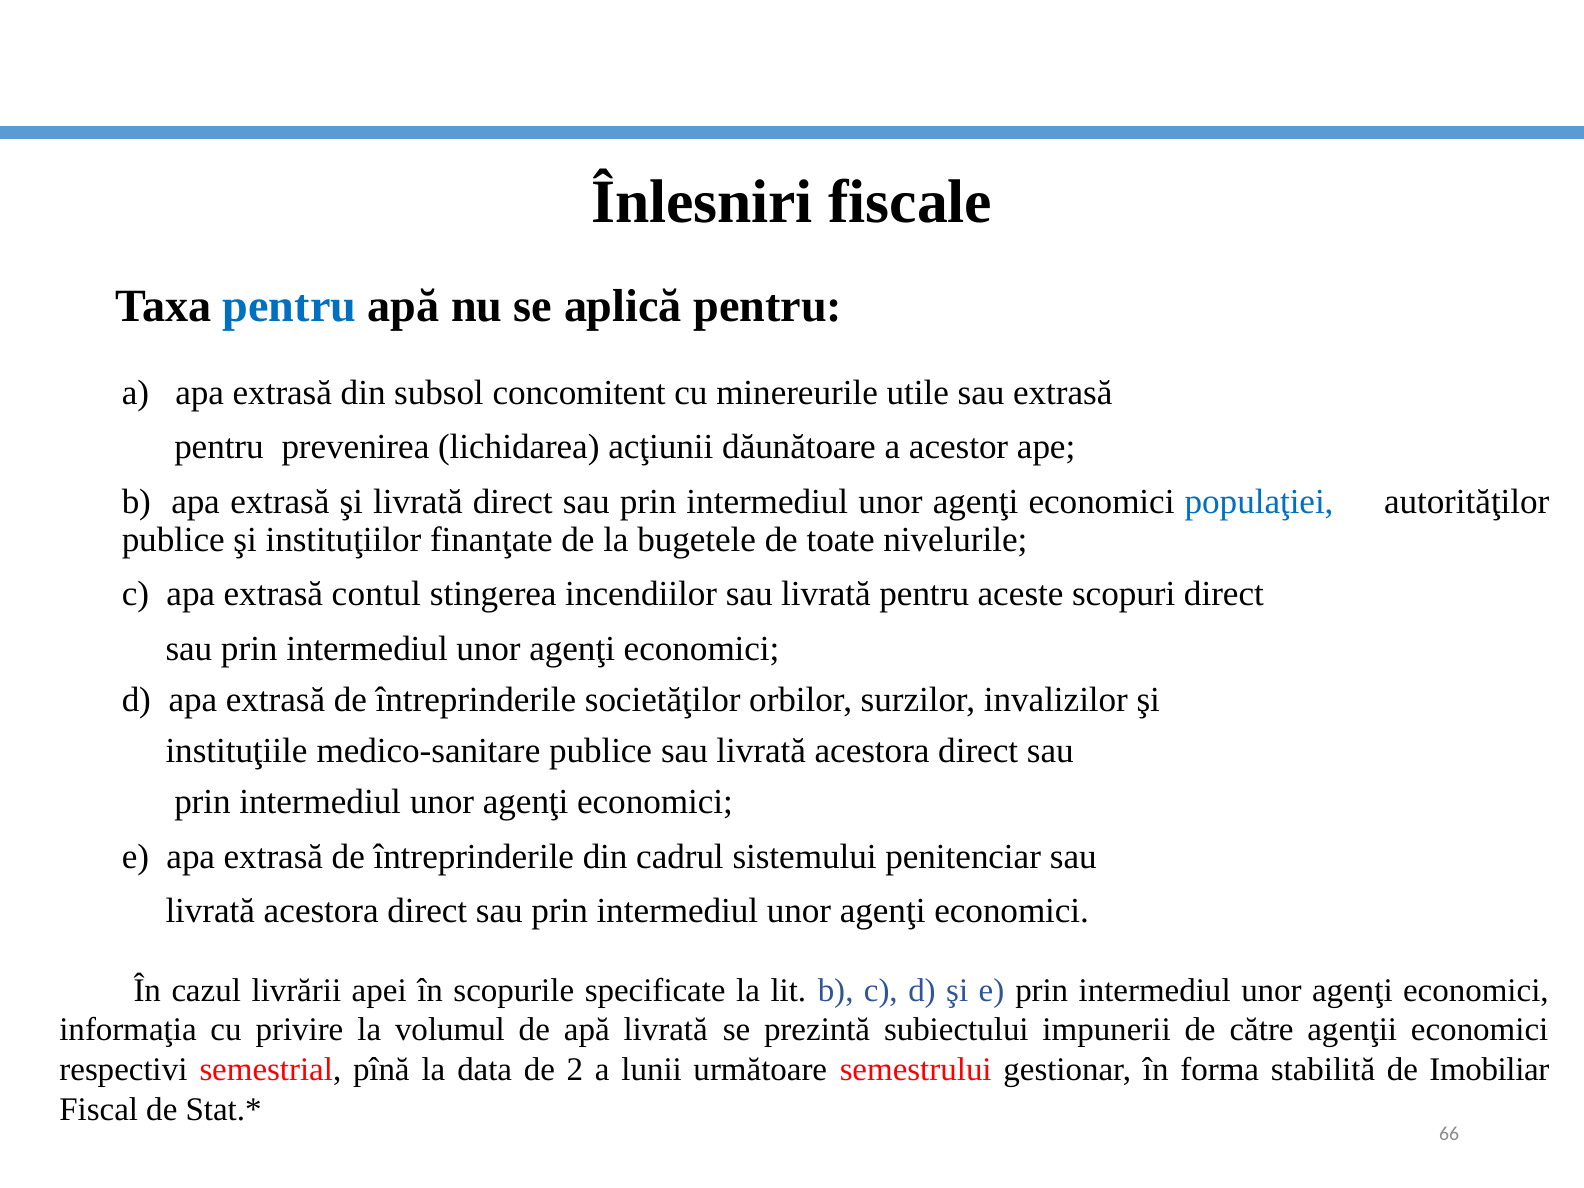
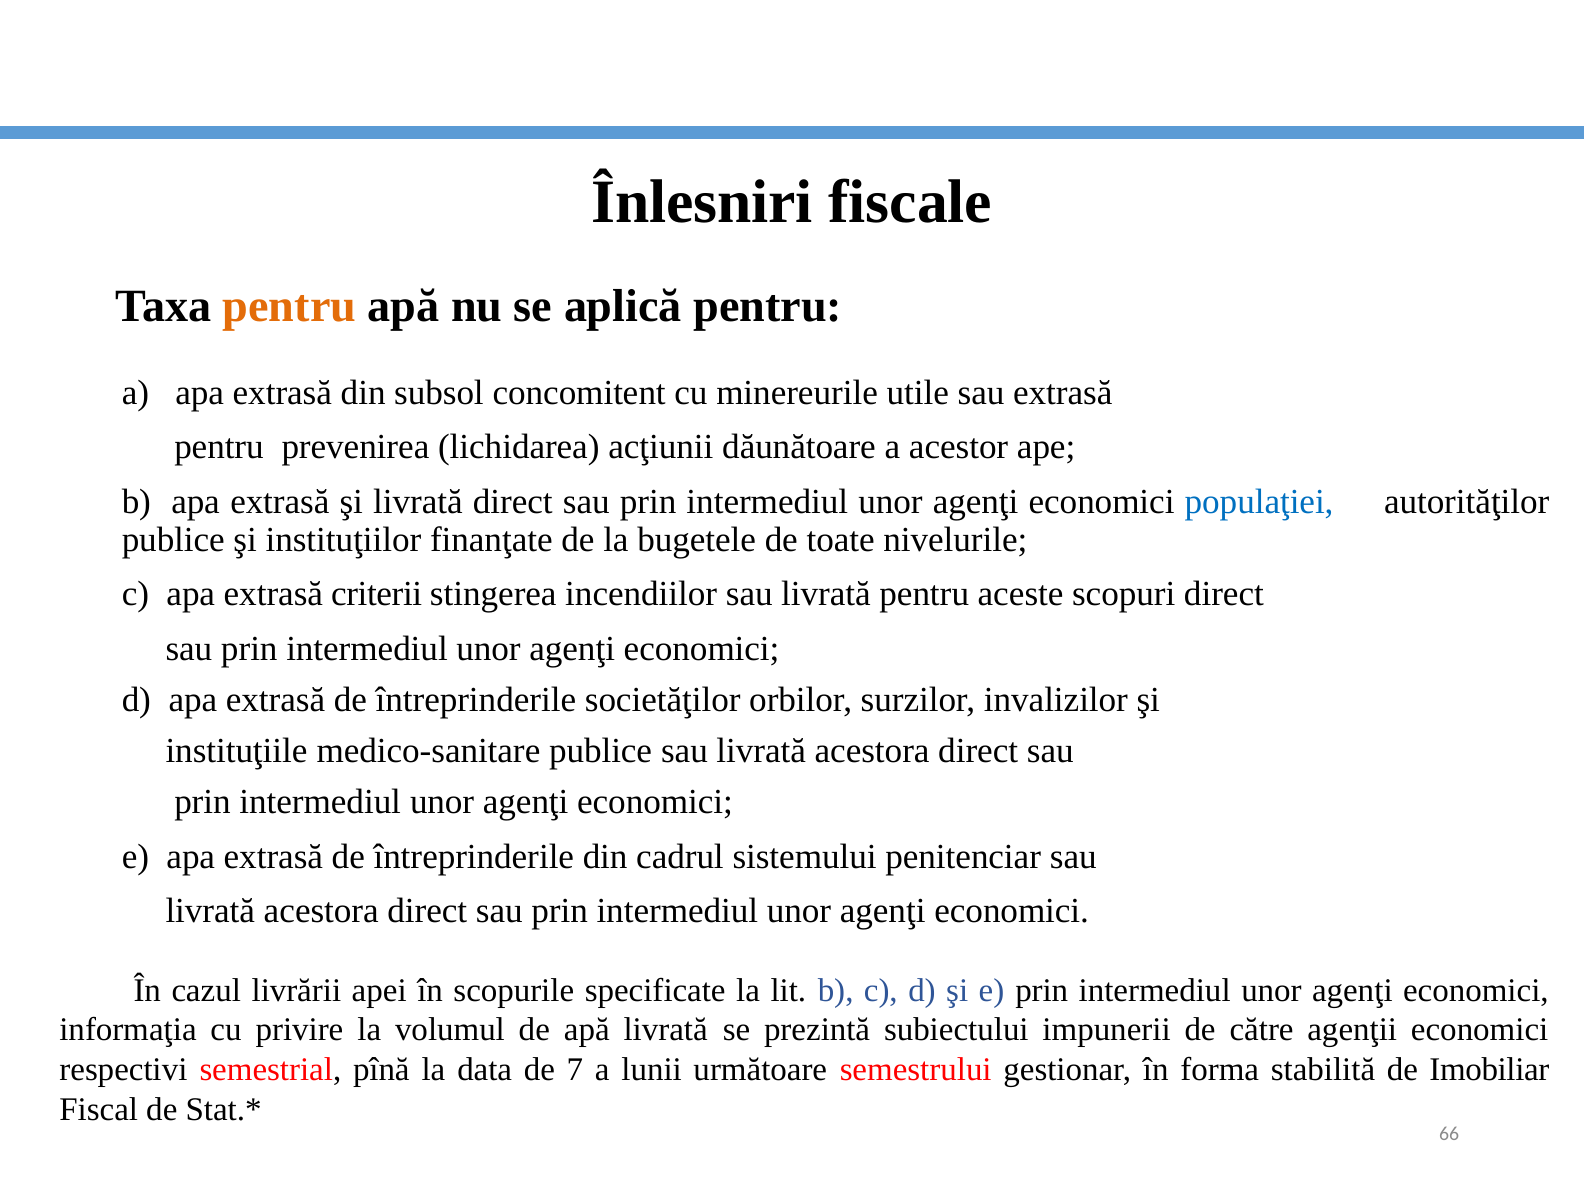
pentru colour: blue -> orange (290, 306)
contul: contul -> criterii (377, 594)
2: 2 -> 7 (575, 1070)
